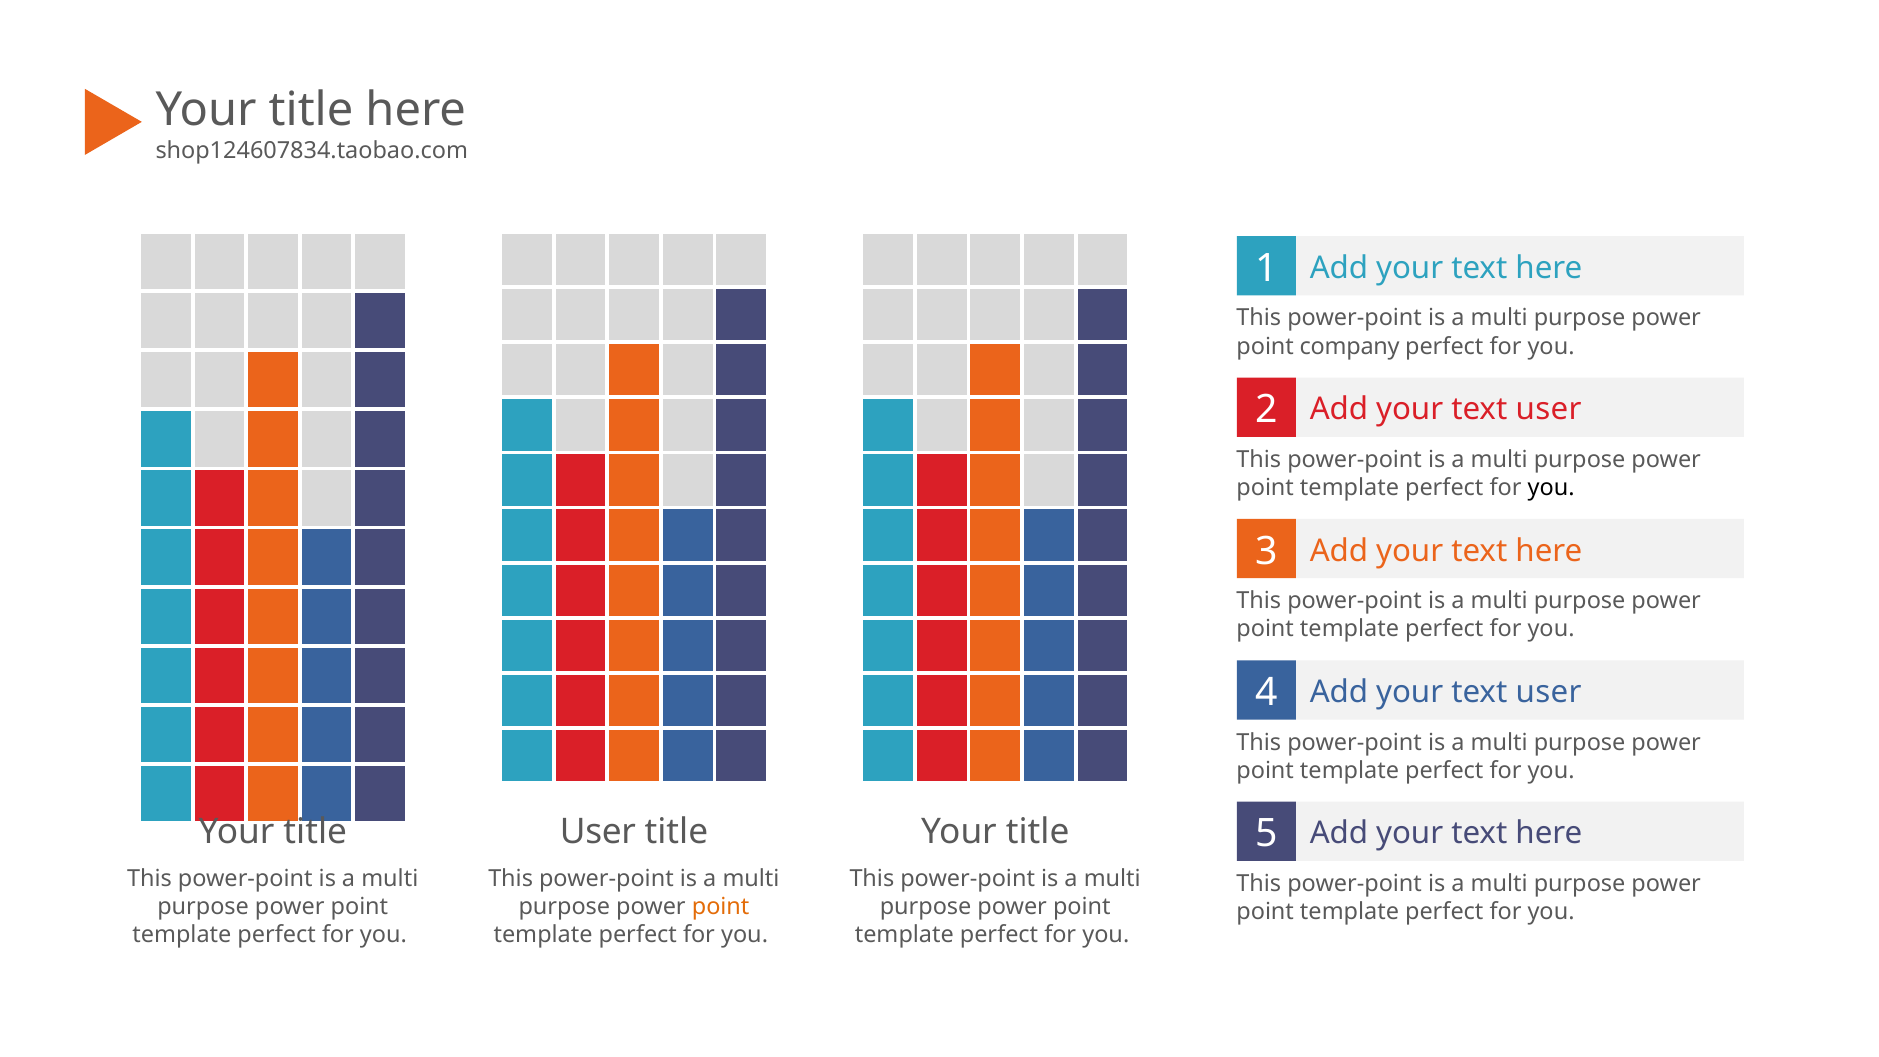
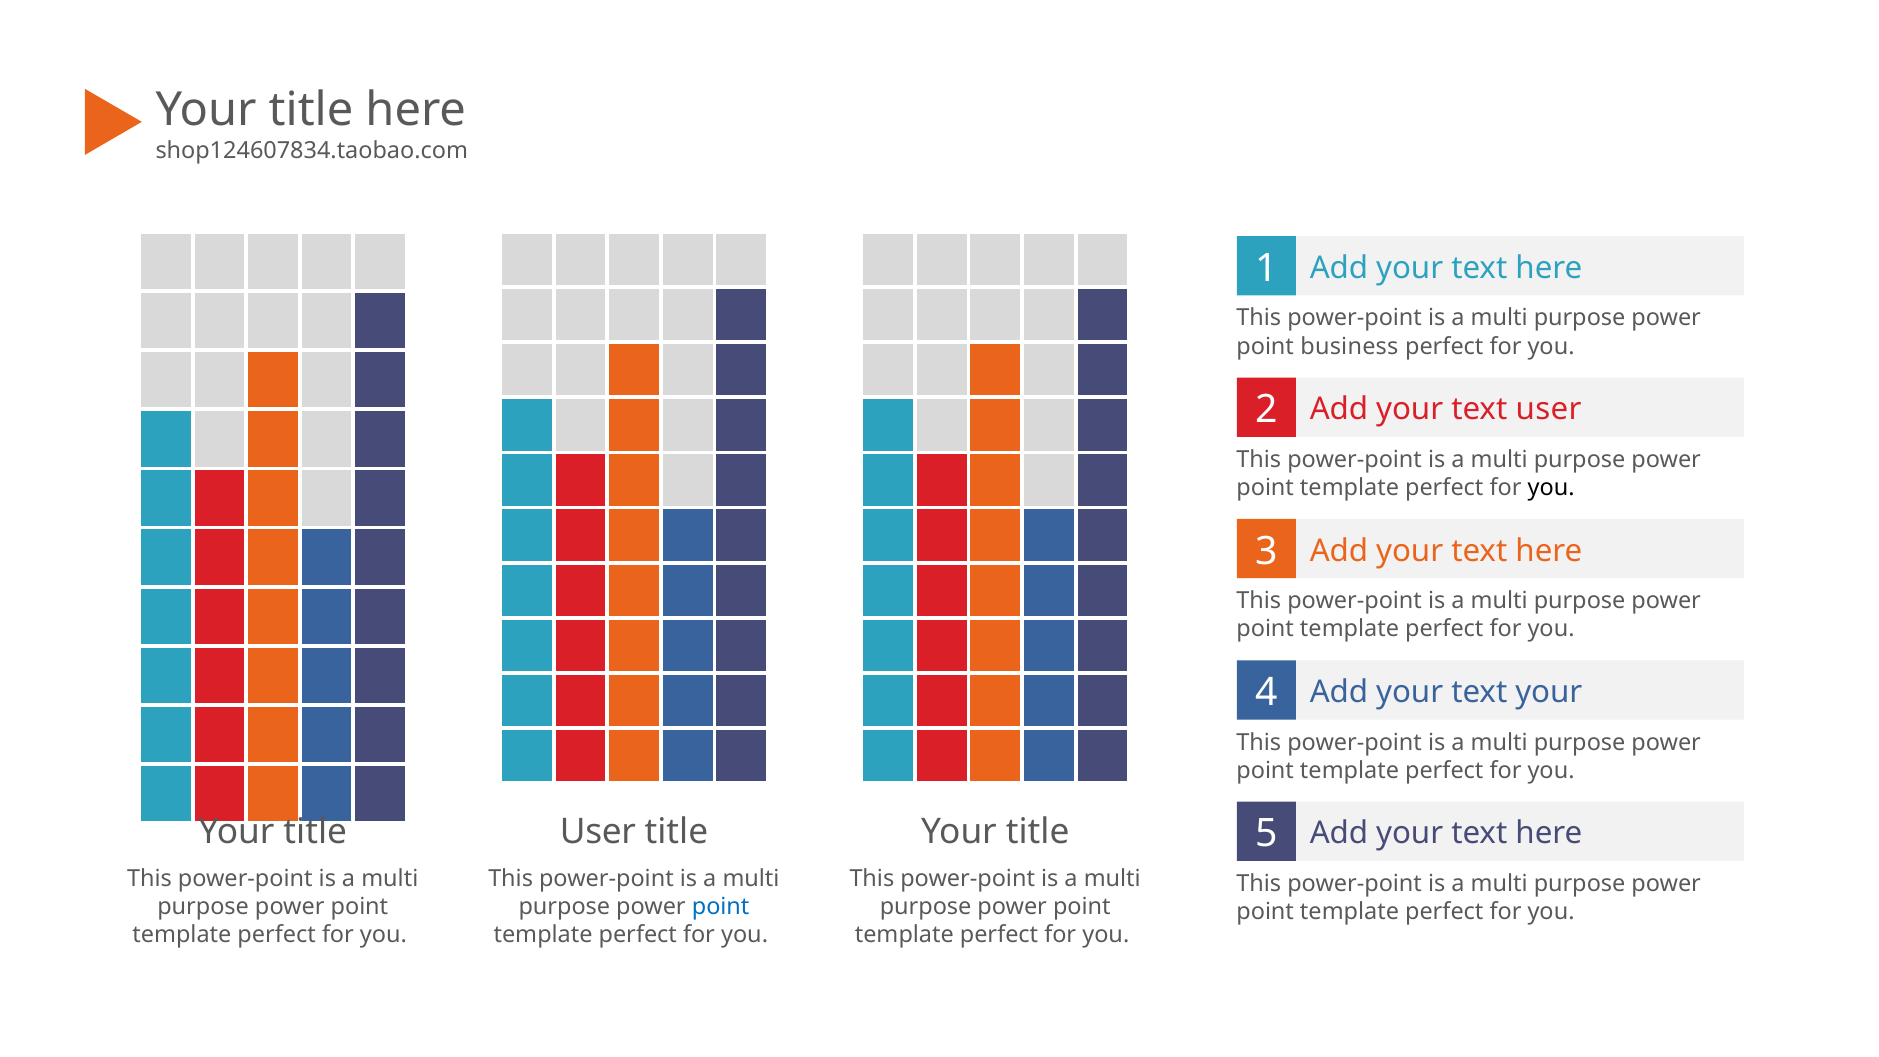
company: company -> business (1349, 346)
user: user -> your (1549, 692)
point colour: orange -> blue (721, 907)
